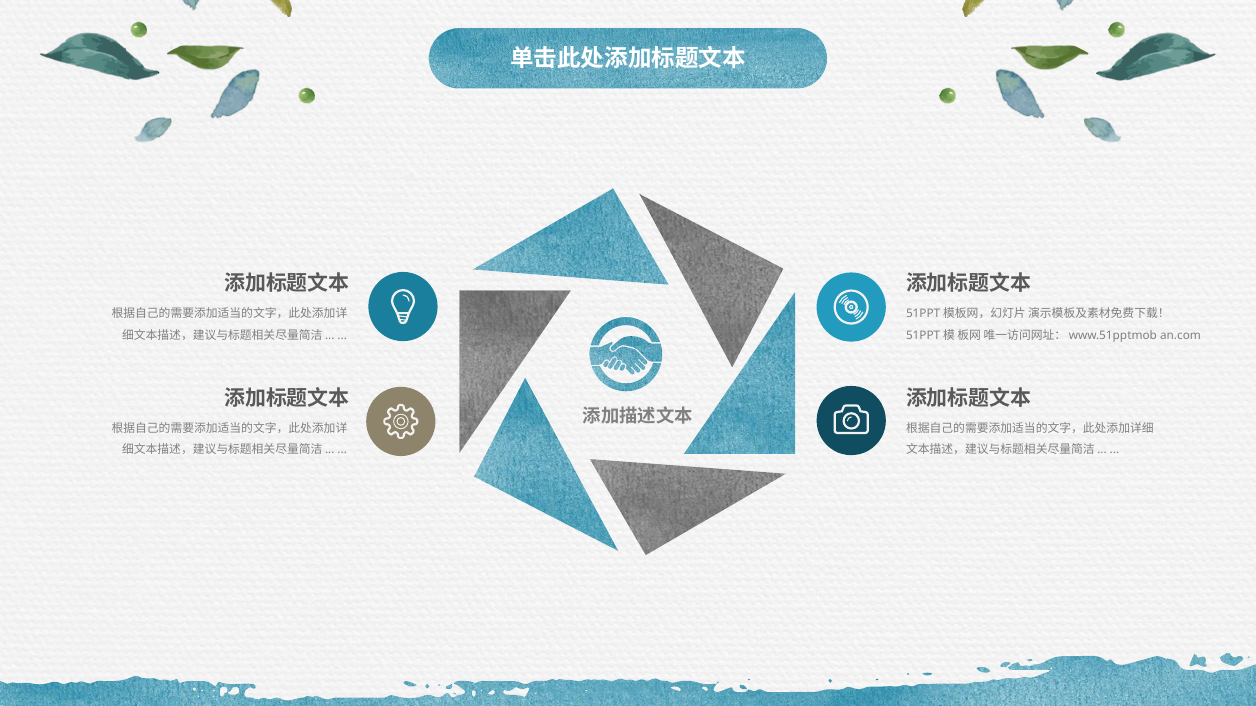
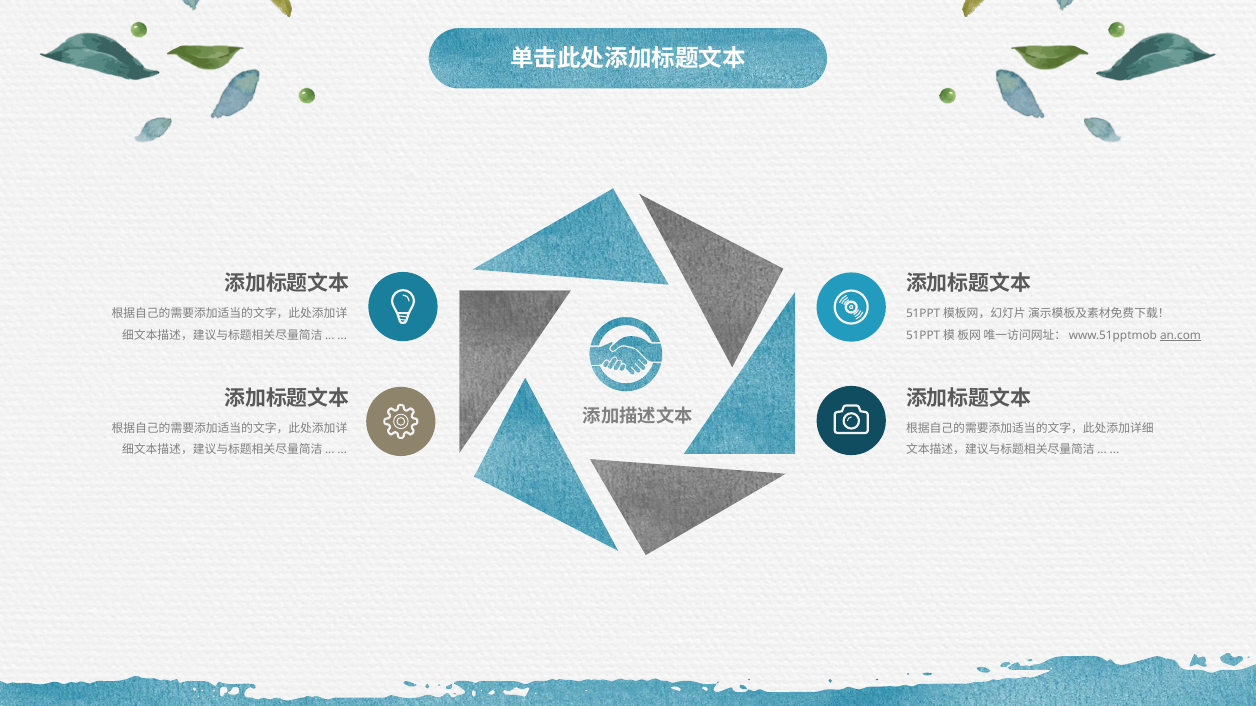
an.com underline: none -> present (1180, 335)
